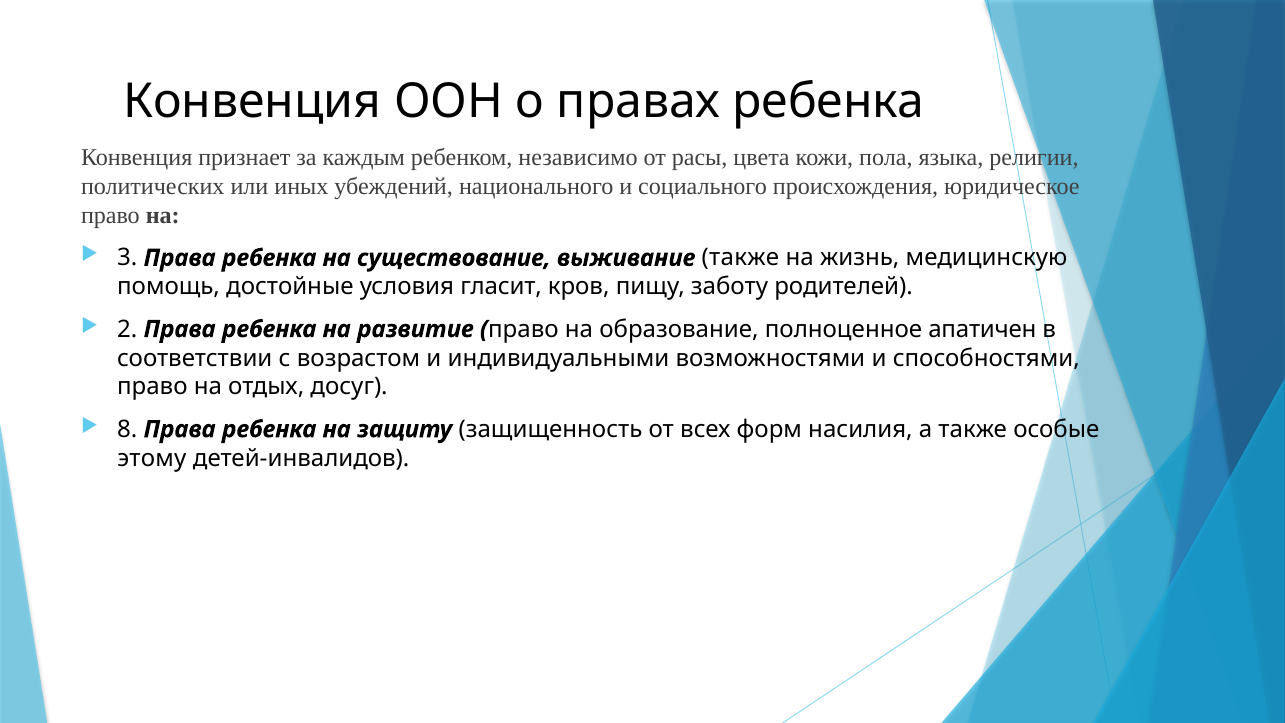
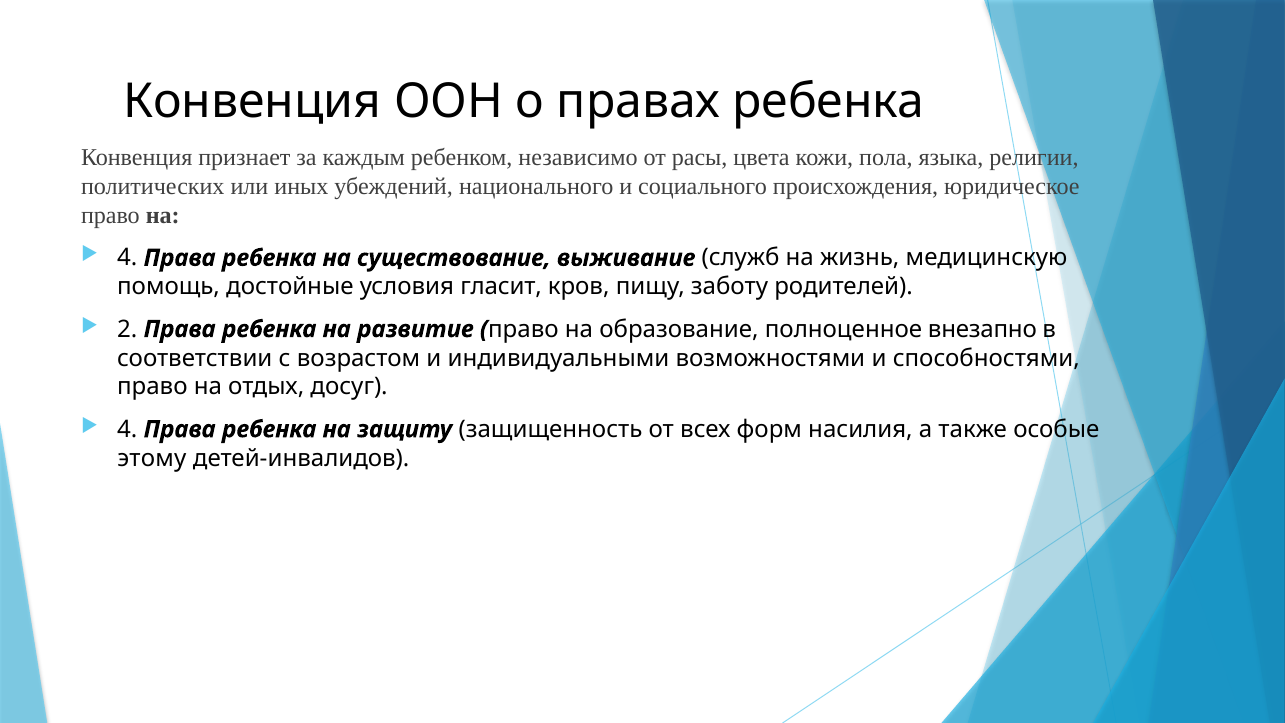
3: 3 -> 4 (127, 258)
выживание также: также -> служб (741, 258)
апатичен: апатичен -> внезапно (982, 329)
8: 8 -> 4 (127, 429)
